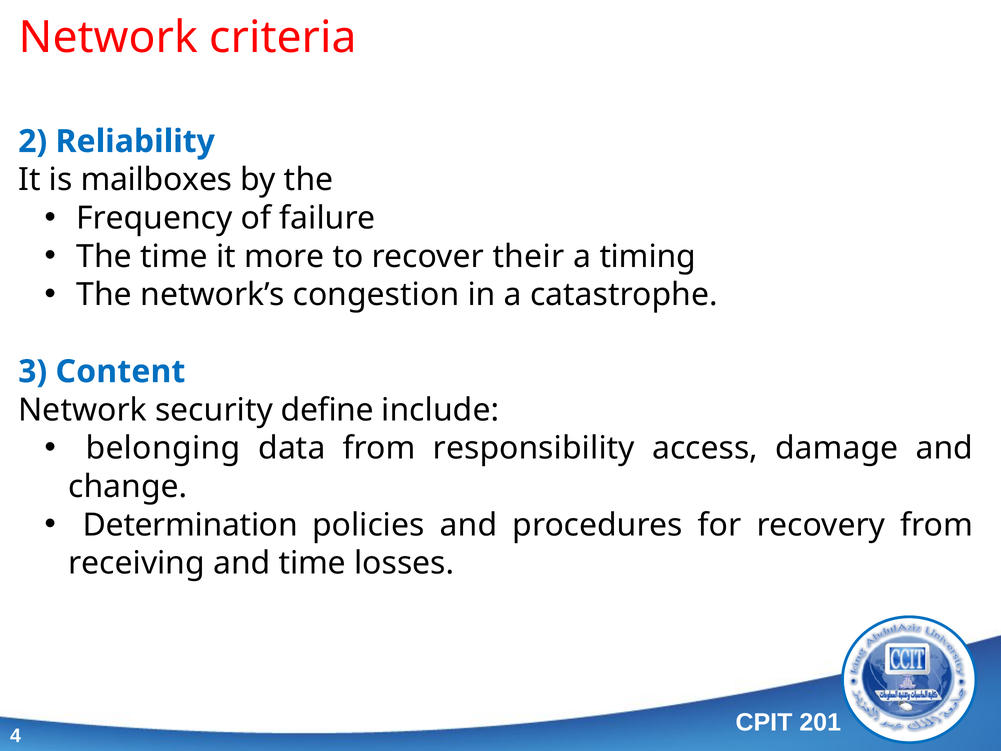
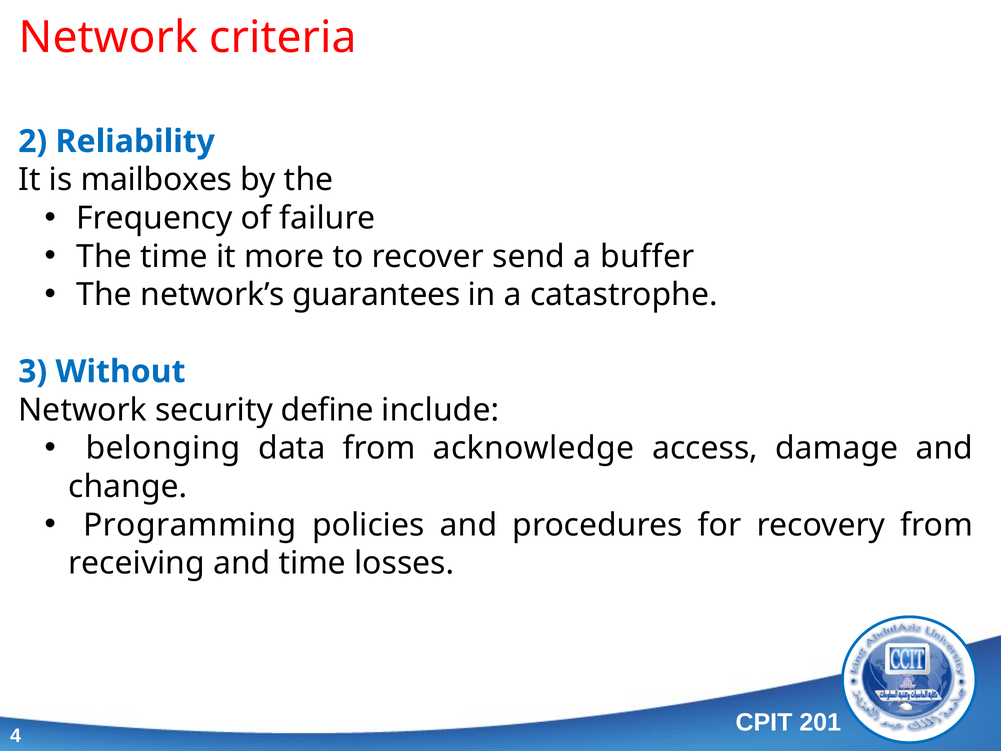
their: their -> send (529, 256)
timing: timing -> buffer (647, 256)
congestion: congestion -> guarantees (376, 295)
Content: Content -> Without (120, 371)
responsibility: responsibility -> acknowledge (534, 448)
Determination: Determination -> Programming (190, 525)
